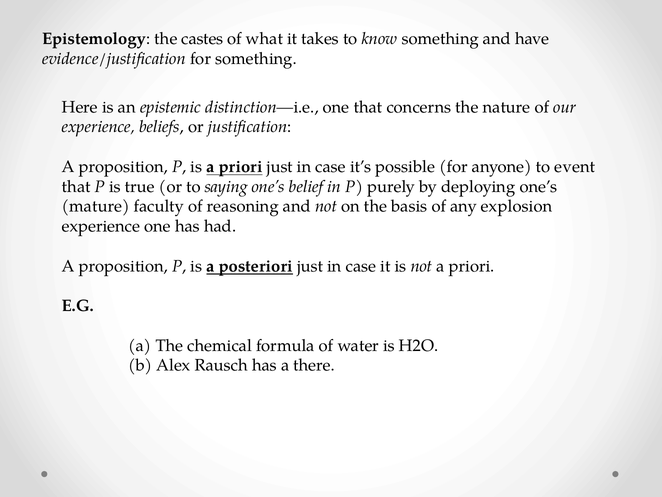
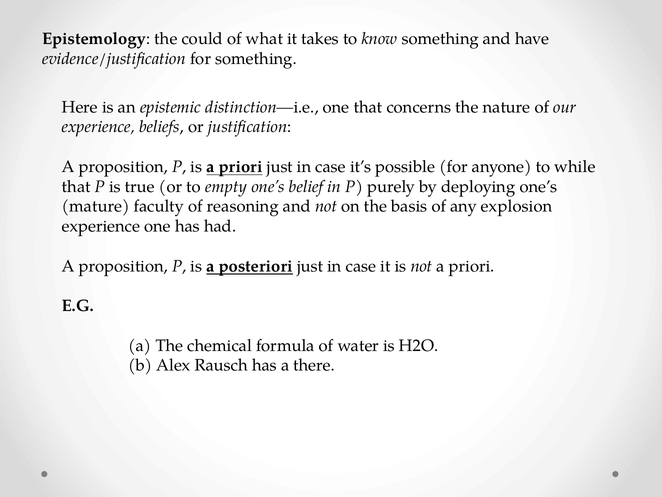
castes: castes -> could (202, 39)
event: event -> while (575, 167)
saying: saying -> empty (226, 186)
